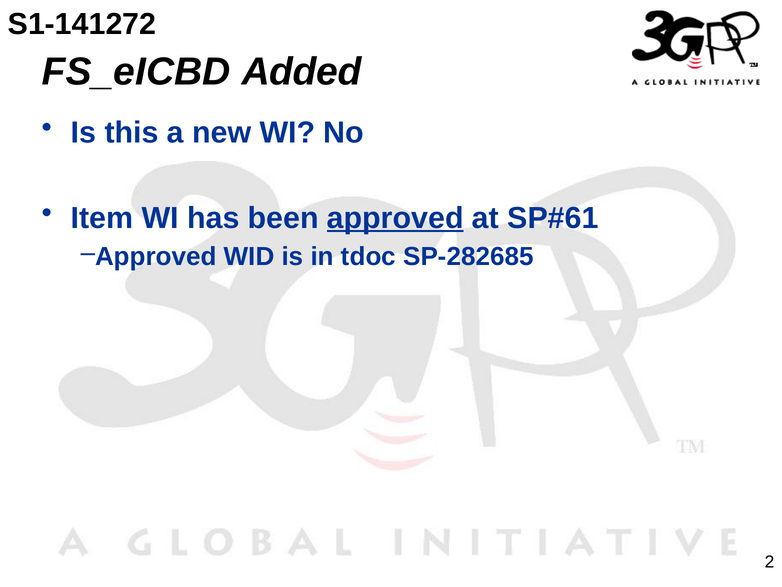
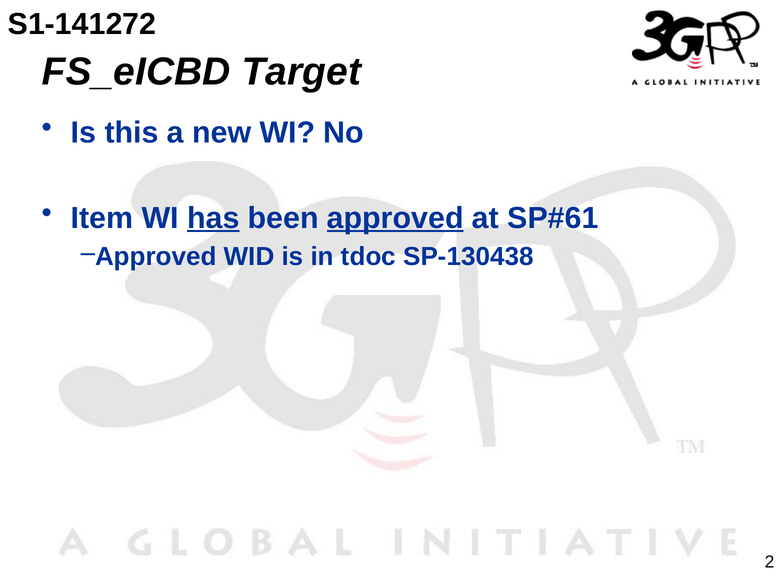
Added: Added -> Target (301, 72)
has underline: none -> present (213, 218)
SP-282685: SP-282685 -> SP-130438 (468, 257)
